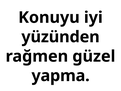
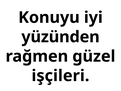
yapma: yapma -> işçileri (60, 76)
